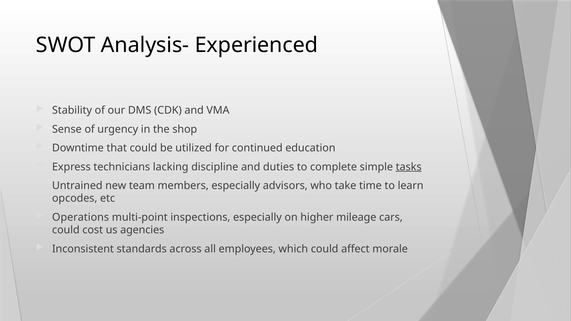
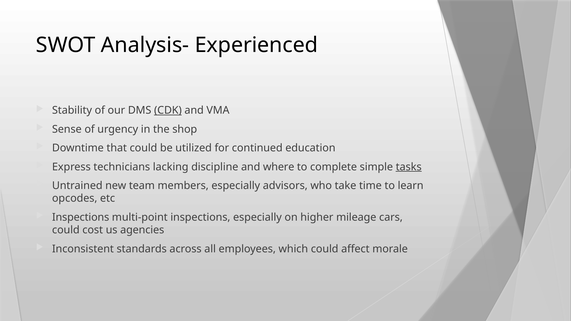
CDK underline: none -> present (168, 111)
duties: duties -> where (279, 167)
Operations: Operations -> Inspections (81, 217)
